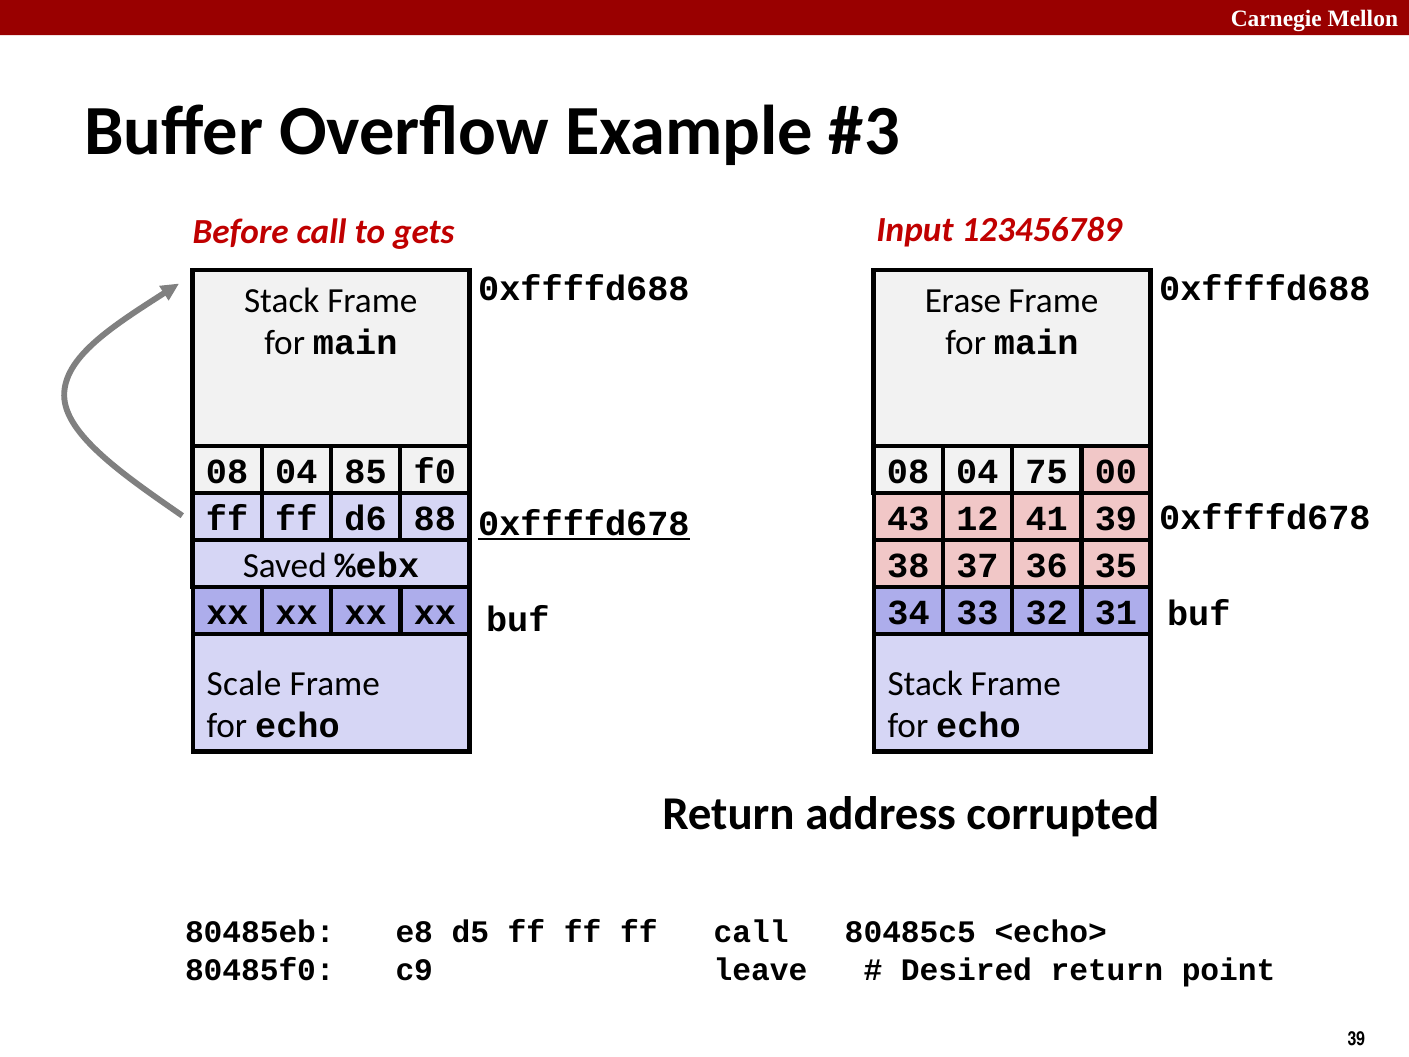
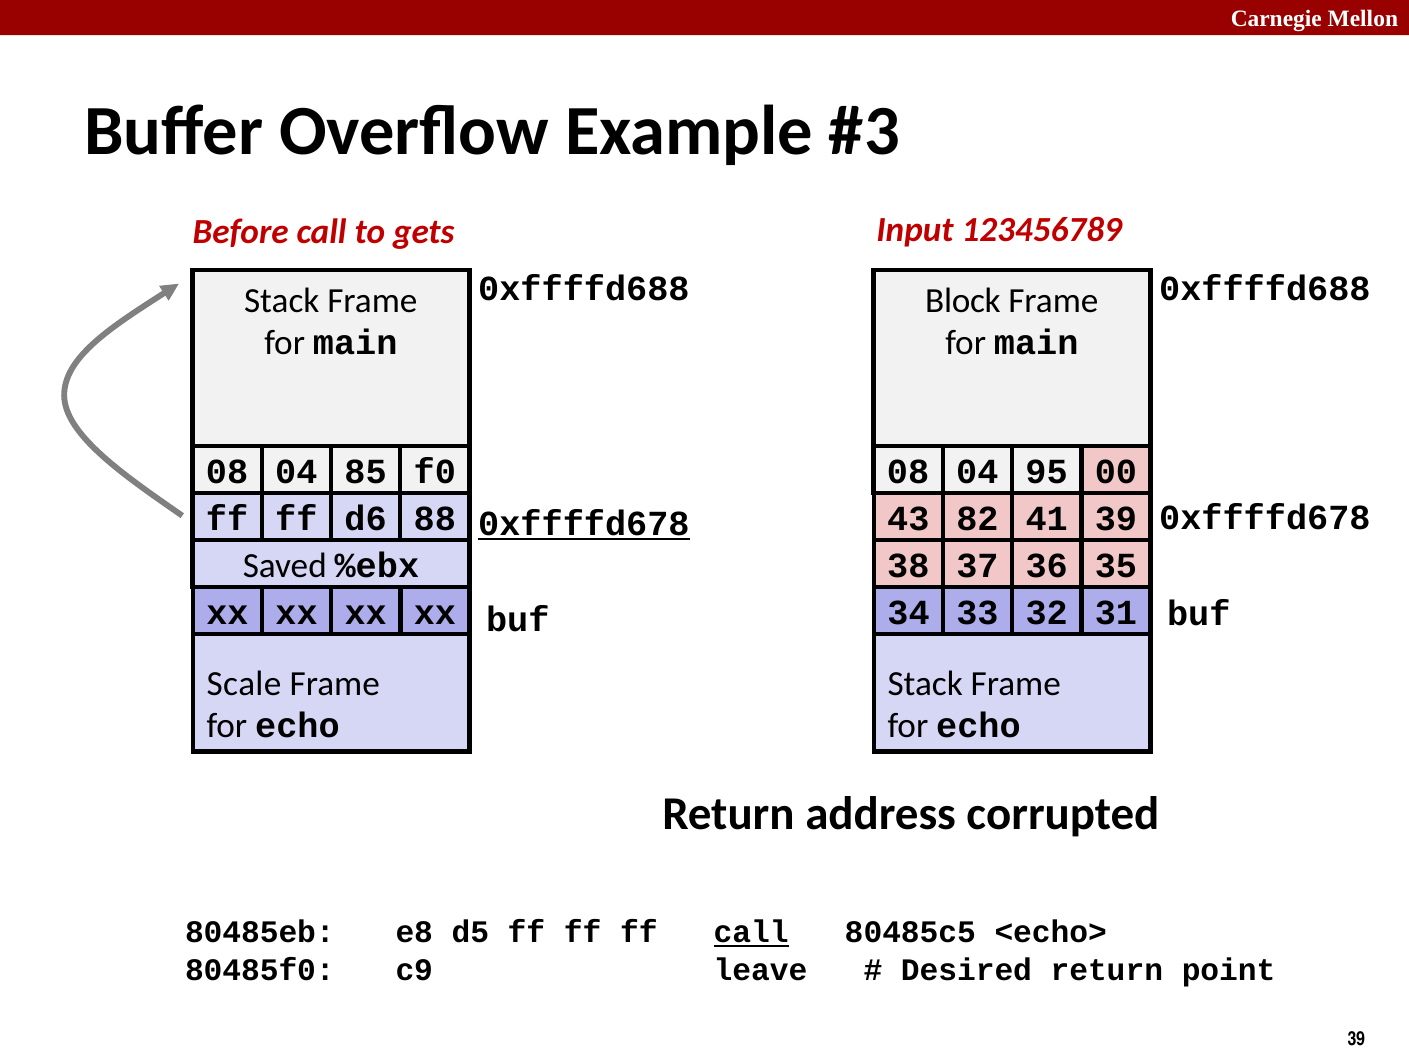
Erase: Erase -> Block (963, 301)
75: 75 -> 95 (1047, 472)
12: 12 -> 82 (977, 519)
call underline: none -> present (751, 932)
